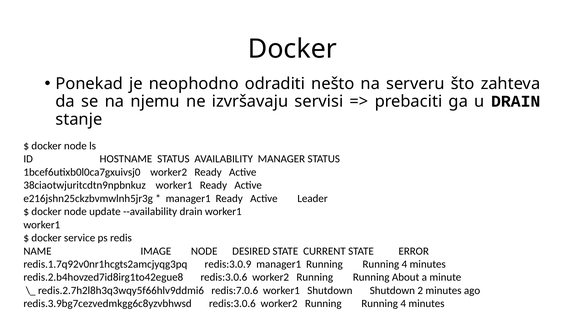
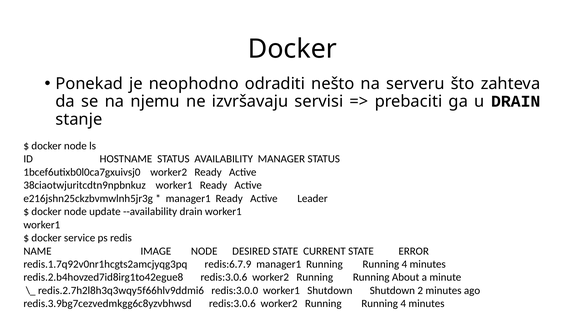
redis:3.0.9: redis:3.0.9 -> redis:6.7.9 (228, 264)
redis:7.0.6: redis:7.0.6 -> redis:3.0.0 (235, 291)
